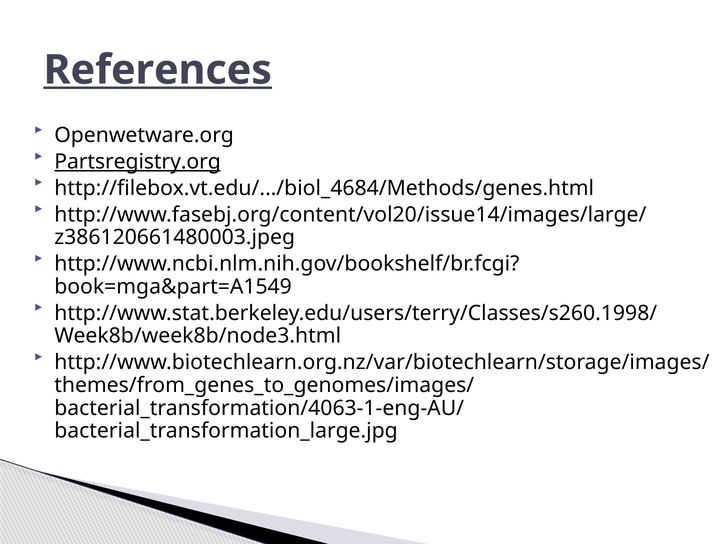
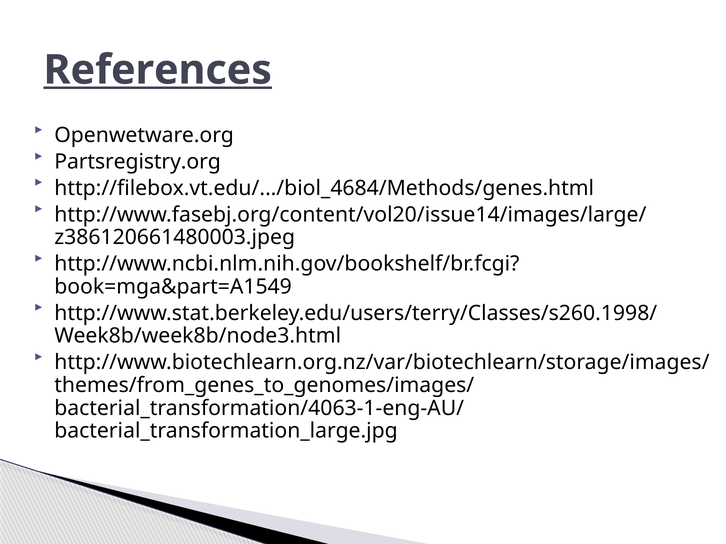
Partsregistry.org underline: present -> none (138, 162)
